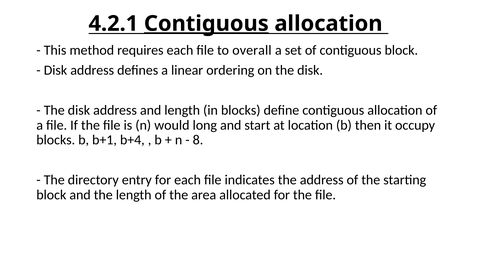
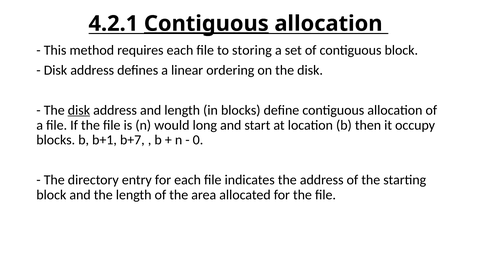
overall: overall -> storing (252, 50)
disk underline: none -> present (79, 110)
b+4: b+4 -> b+7 (132, 140)
8: 8 -> 0 (198, 140)
